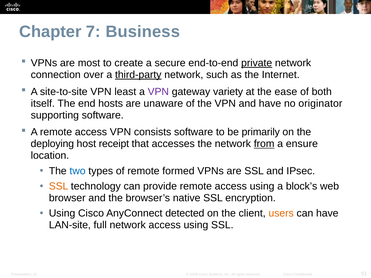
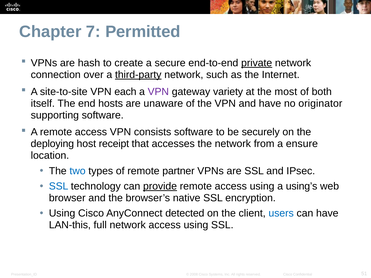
Business: Business -> Permitted (143, 32)
most: most -> hash (89, 63)
least: least -> each (125, 92)
ease: ease -> most (286, 92)
primarily: primarily -> securely (261, 132)
from underline: present -> none (264, 144)
formed: formed -> partner (178, 171)
SSL colour: orange -> blue (59, 186)
provide underline: none -> present (160, 186)
block’s: block’s -> using’s (302, 186)
users colour: orange -> blue (281, 214)
LAN-site: LAN-site -> LAN-this (70, 225)
